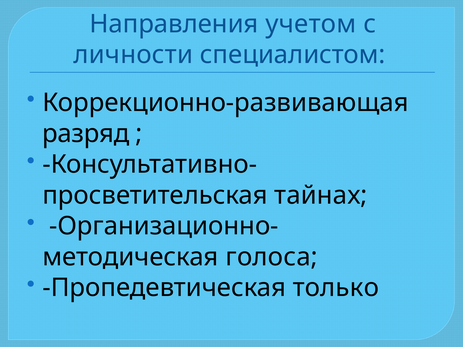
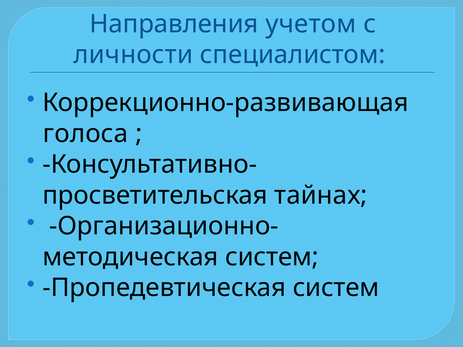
разряд: разряд -> голоса (86, 134)
голоса: голоса -> систем (272, 257)
Пропедевтическая только: только -> систем (336, 288)
